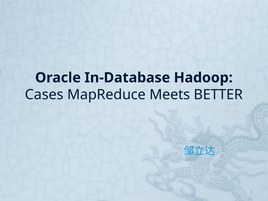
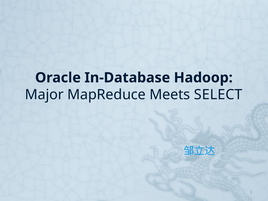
Cases: Cases -> Major (44, 95)
BETTER: BETTER -> SELECT (218, 95)
